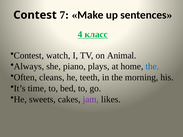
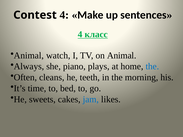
Contest 7: 7 -> 4 (64, 15)
Contest: Contest -> Animal (29, 56)
jam colour: purple -> blue (91, 99)
